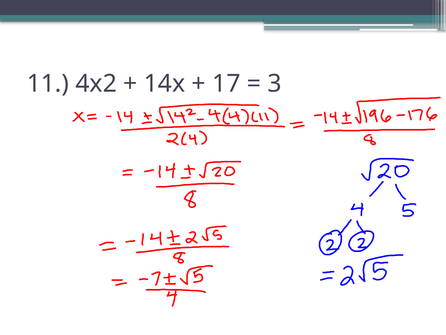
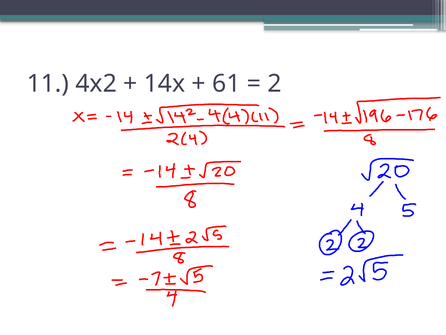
17: 17 -> 61 (226, 84)
3: 3 -> 2 (275, 84)
